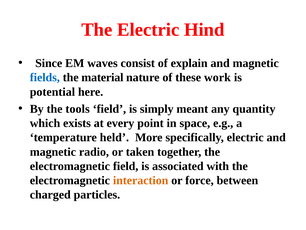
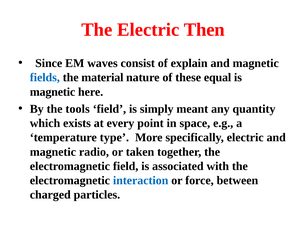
Hind: Hind -> Then (204, 30)
work: work -> equal (218, 77)
potential: potential -> magnetic (53, 92)
held: held -> type (114, 137)
interaction colour: orange -> blue (141, 180)
